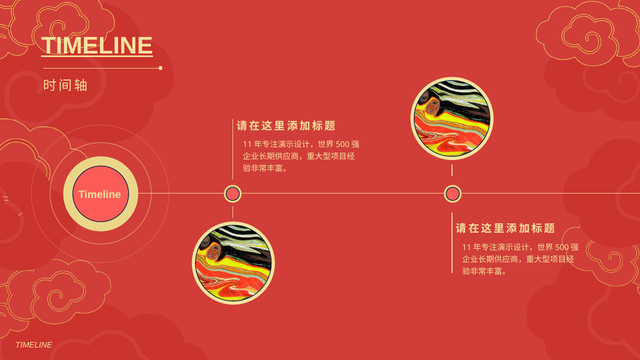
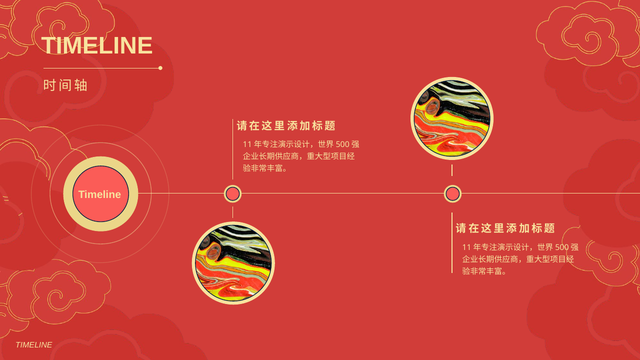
TIMELINE underline: present -> none (97, 46)
